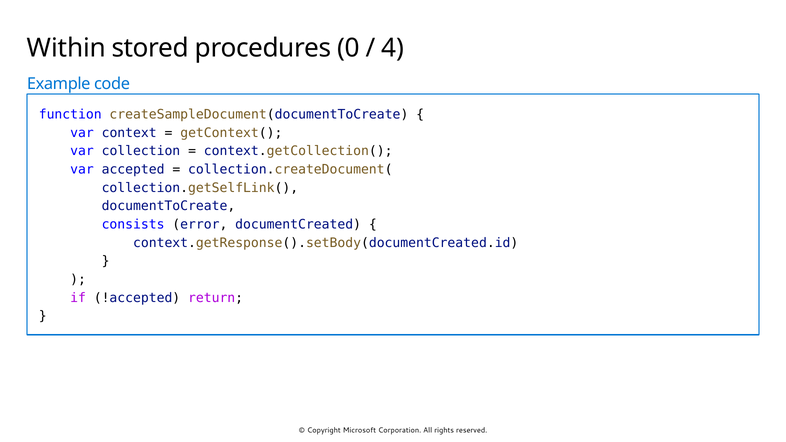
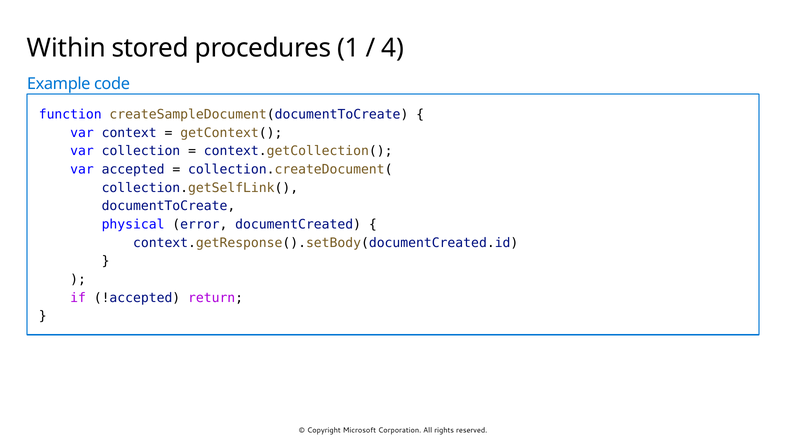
0: 0 -> 1 (348, 48)
consists: consists -> physical (133, 225)
